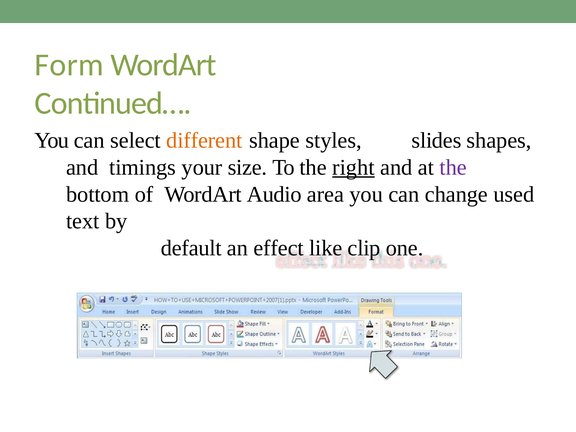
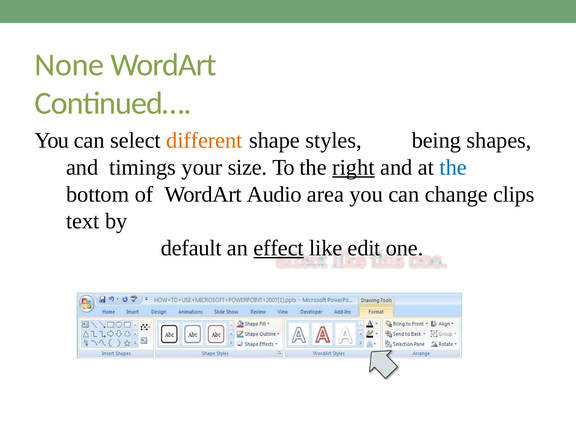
Form: Form -> None (69, 65)
slides: slides -> being (436, 141)
the colour: purple -> blue (453, 167)
used: used -> clips (514, 194)
effect underline: none -> present (279, 248)
clip: clip -> edit (364, 248)
